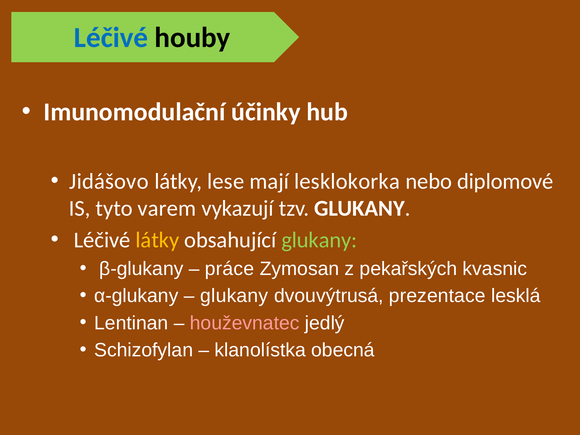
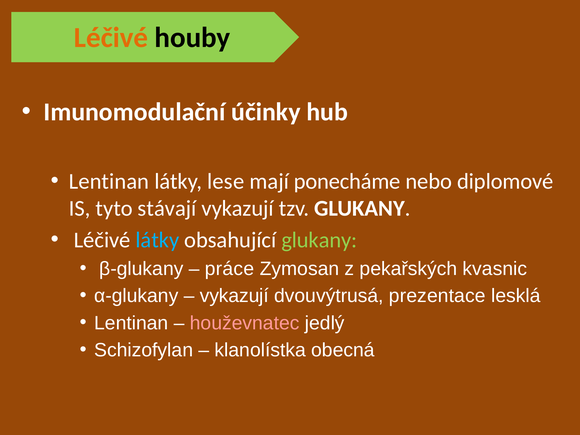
Léčivé colour: blue -> orange (111, 38)
Jidášovo: Jidášovo -> Lentinan (109, 181)
lesklokorka: lesklokorka -> ponecháme (347, 181)
varem: varem -> stávají (167, 209)
látky colour: yellow -> light blue (157, 240)
glukany: glukany -> vykazují (234, 296)
